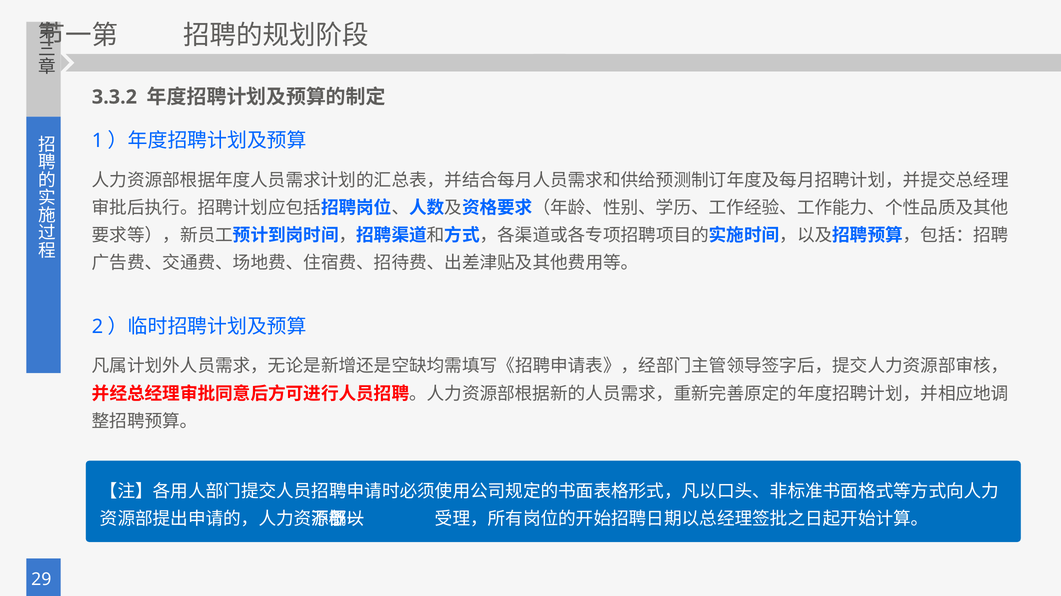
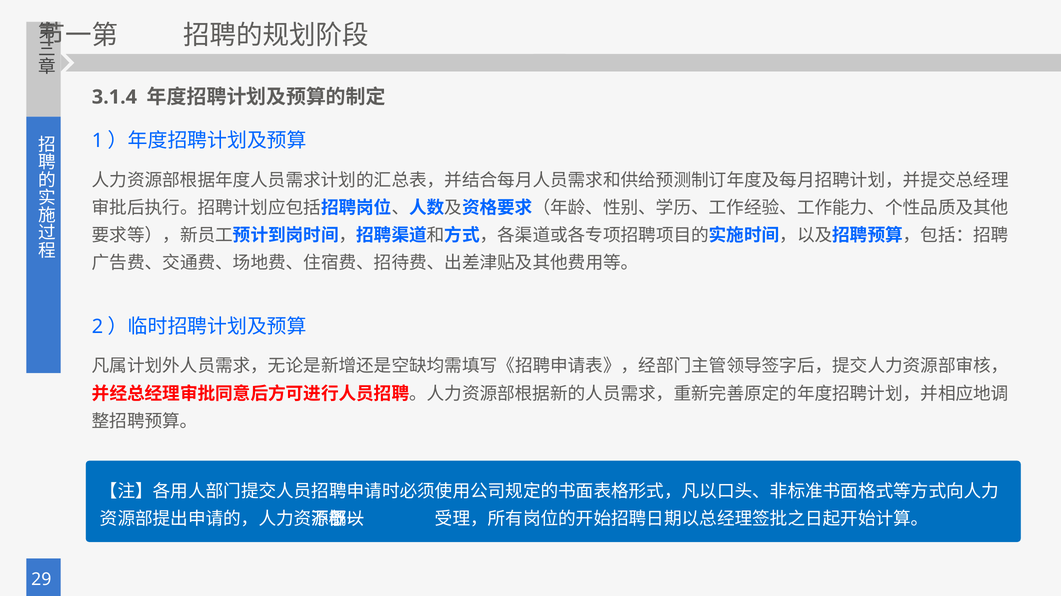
3.3.2: 3.3.2 -> 3.1.4 (114, 97)
